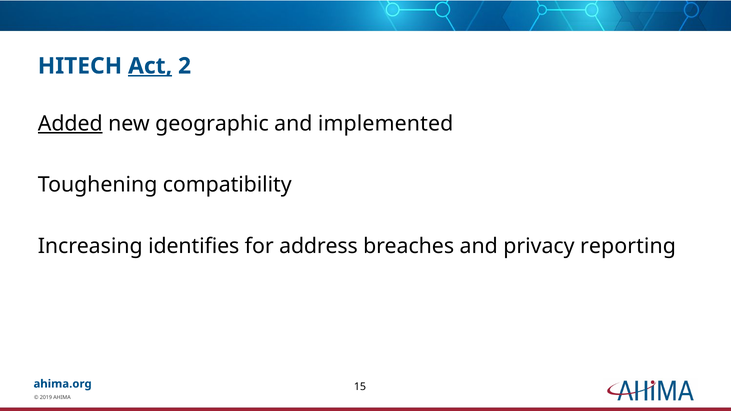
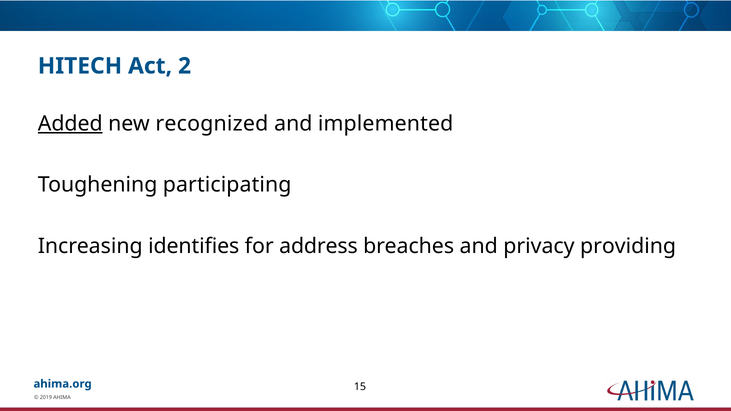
Act underline: present -> none (150, 66)
geographic: geographic -> recognized (212, 124)
compatibility: compatibility -> participating (227, 185)
reporting: reporting -> providing (628, 246)
